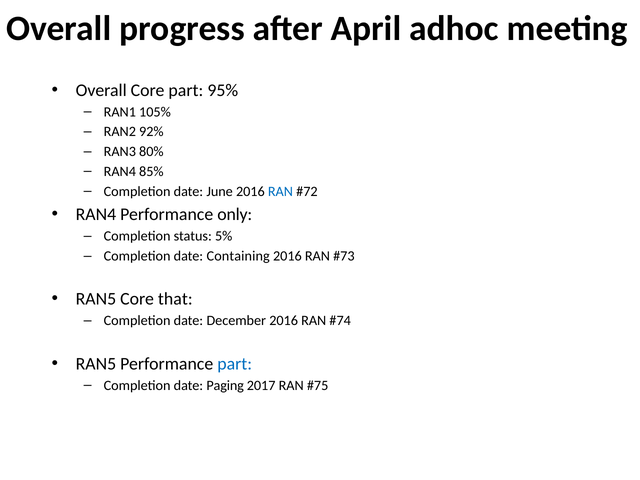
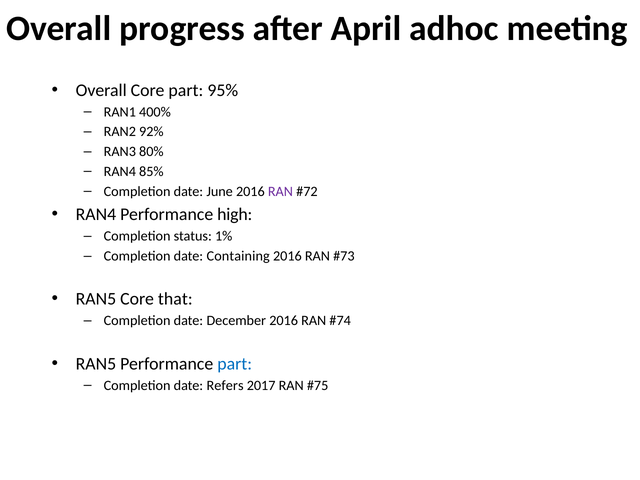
105%: 105% -> 400% (155, 112)
RAN colour: blue -> purple (280, 191)
only: only -> high (235, 214)
5%: 5% -> 1% (224, 236)
Paging: Paging -> Refers (225, 385)
